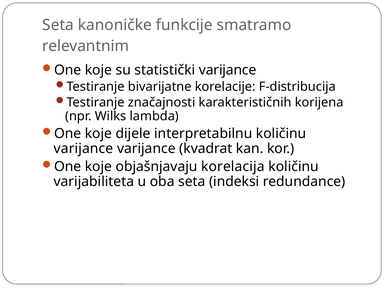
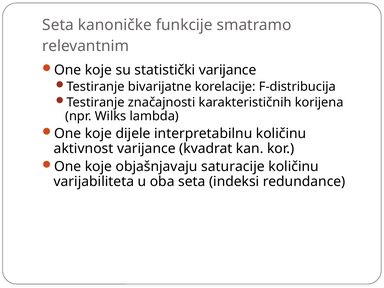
varijance: varijance -> aktivnost (84, 149)
korelacija: korelacija -> saturacije (233, 167)
